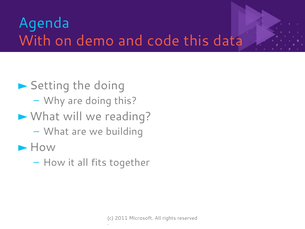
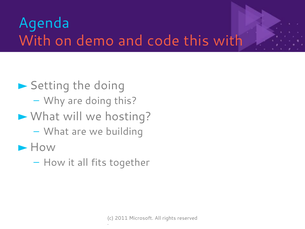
this data: data -> with (228, 41)
reading: reading -> hosting (128, 116)
